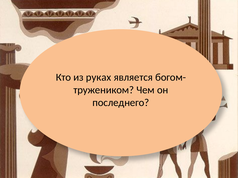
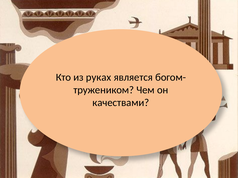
последнего: последнего -> качествами (121, 103)
